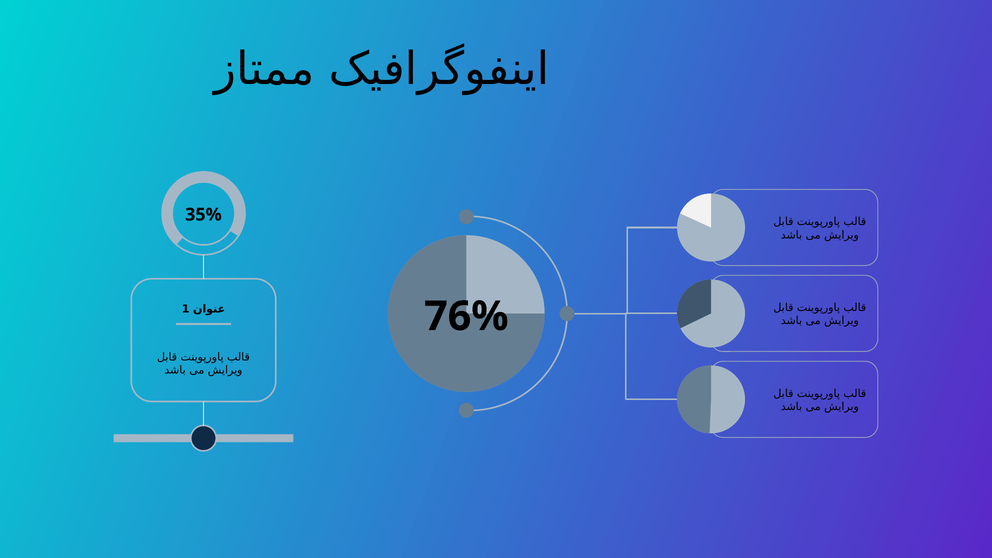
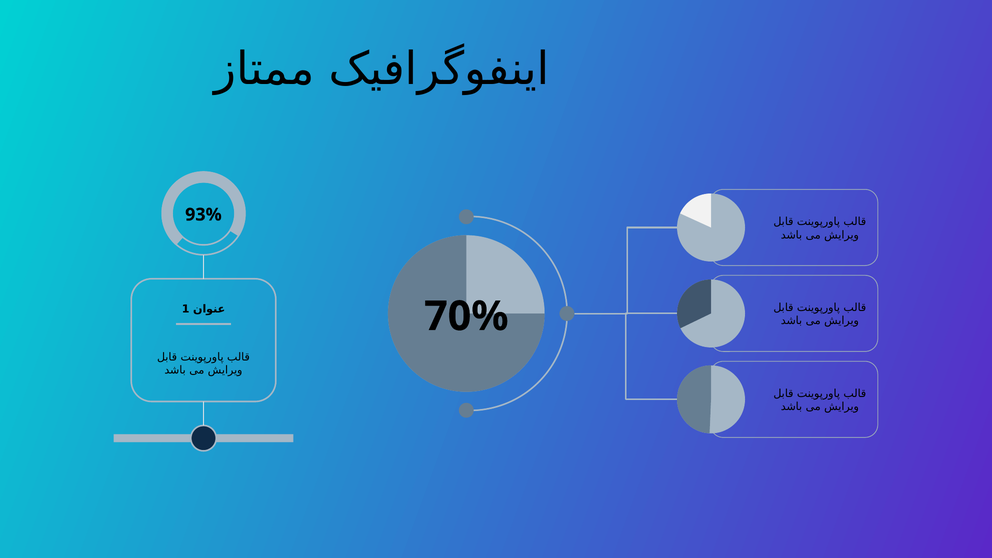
35%: 35% -> 93% (203, 215)
76%: 76% -> 70% (466, 316)
